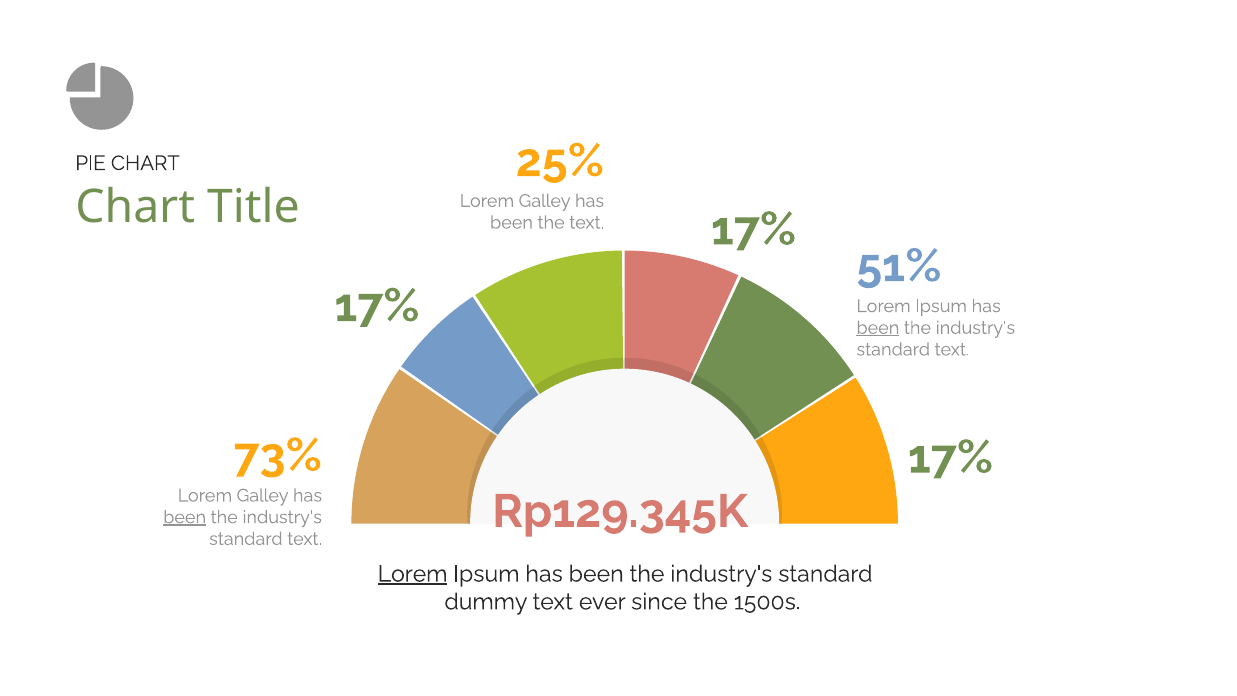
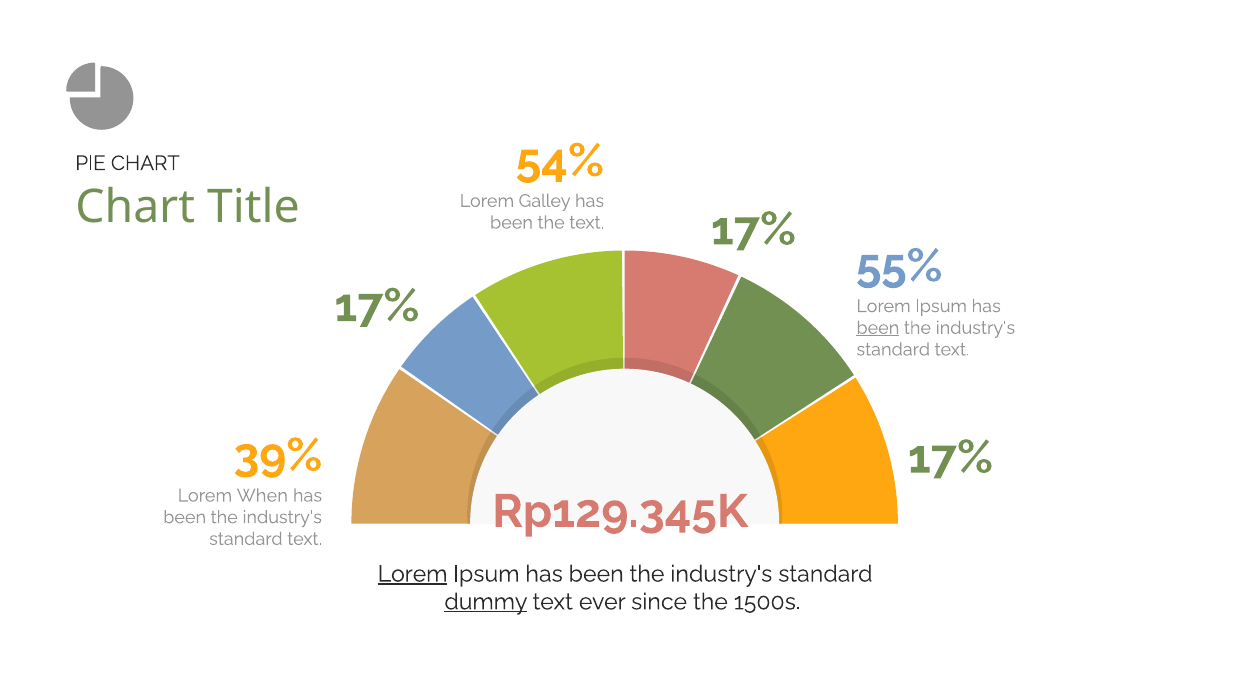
25%: 25% -> 54% (560, 161)
51%: 51% -> 55% (899, 266)
73%: 73% -> 39% (278, 455)
Galley: Galley -> When (262, 495)
been underline: present -> none (185, 517)
dummy underline: none -> present (486, 602)
